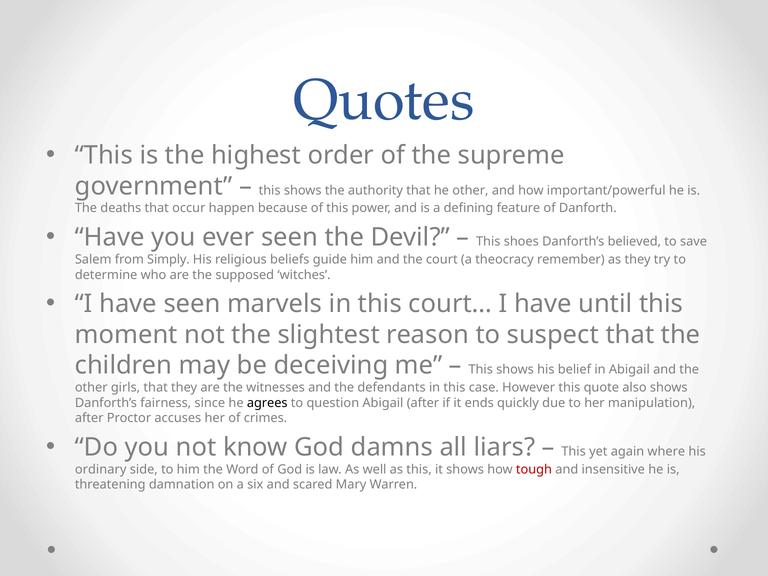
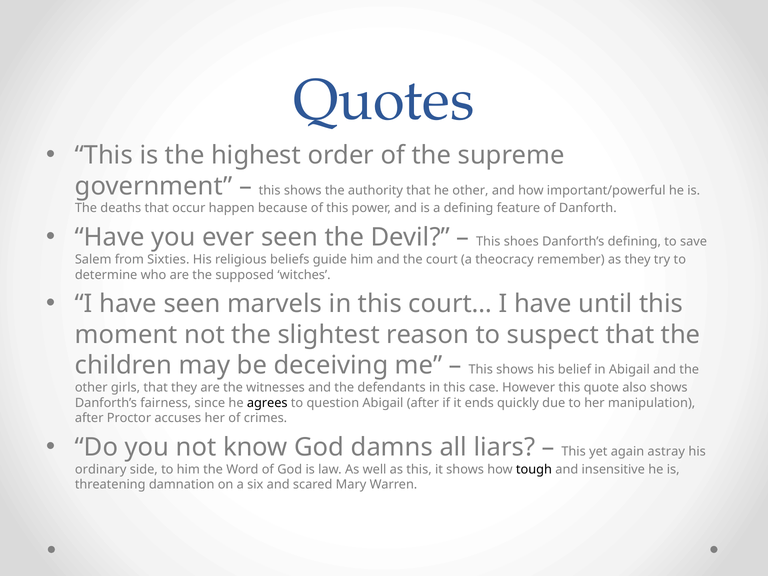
Danforth’s believed: believed -> defining (634, 242)
Simply: Simply -> Sixties (168, 259)
where: where -> astray (666, 451)
tough colour: red -> black (534, 469)
